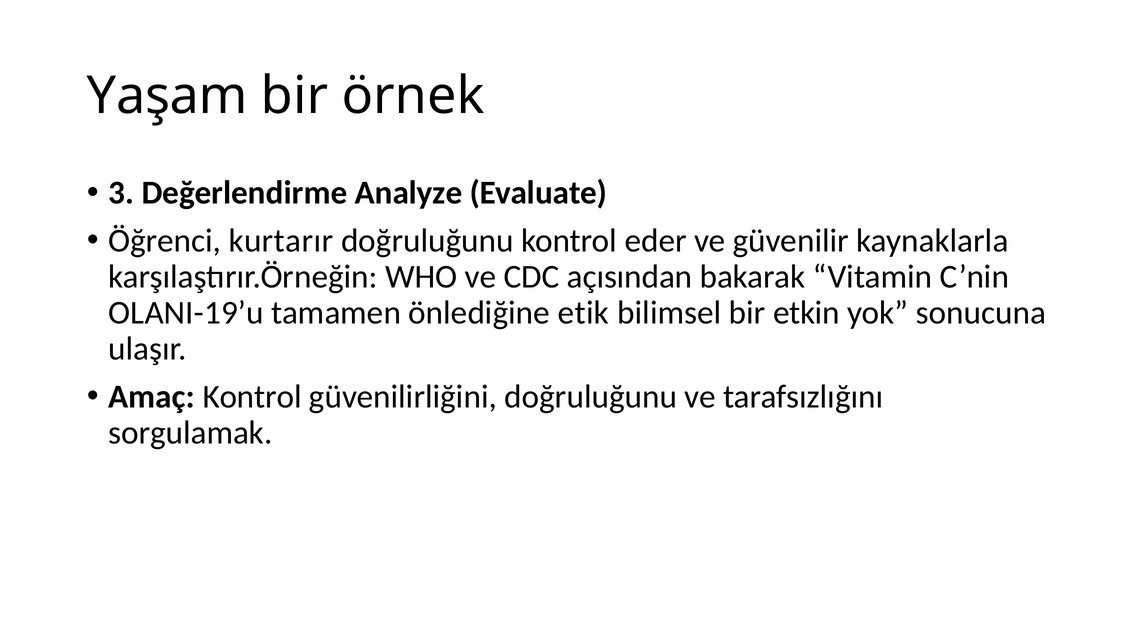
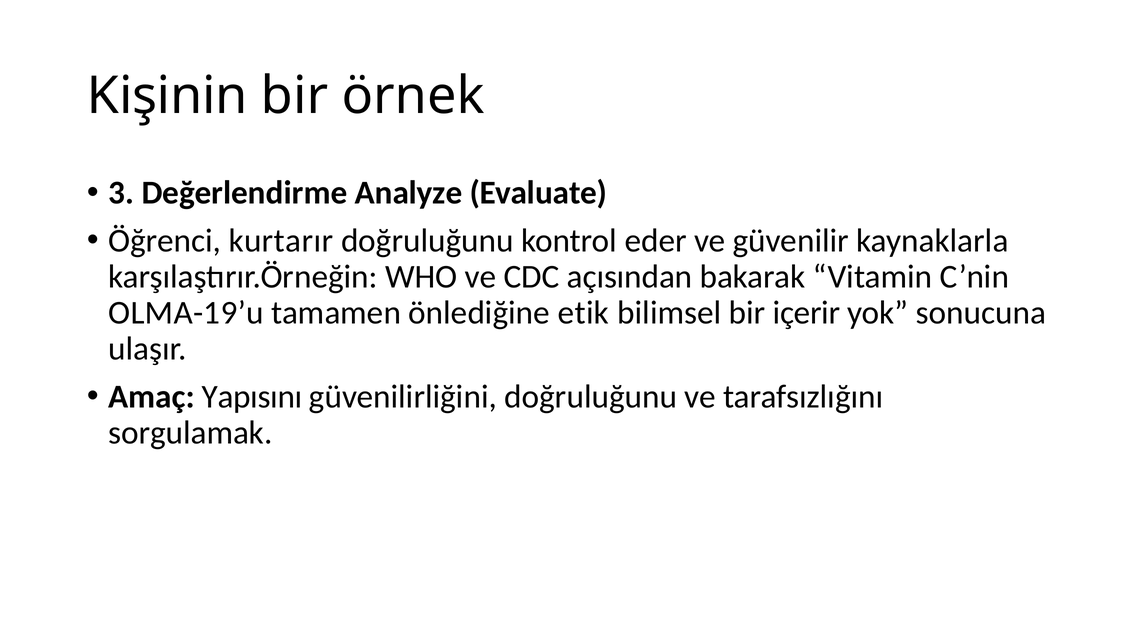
Yaşam: Yaşam -> Kişinin (167, 96)
OLANI-19’u: OLANI-19’u -> OLMA-19’u (186, 313)
etkin: etkin -> içerir (806, 313)
Amaç Kontrol: Kontrol -> Yapısını (252, 396)
